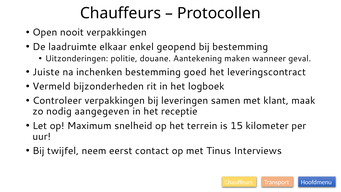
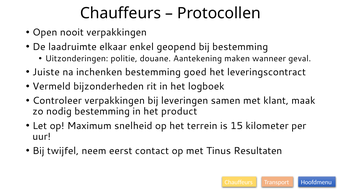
nodig aangegeven: aangegeven -> bestemming (102, 111)
receptie: receptie -> product (179, 111)
Interviews: Interviews -> Resultaten (258, 151)
